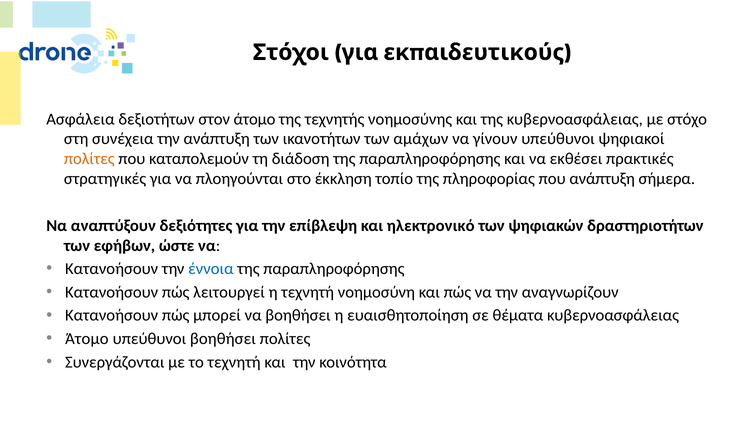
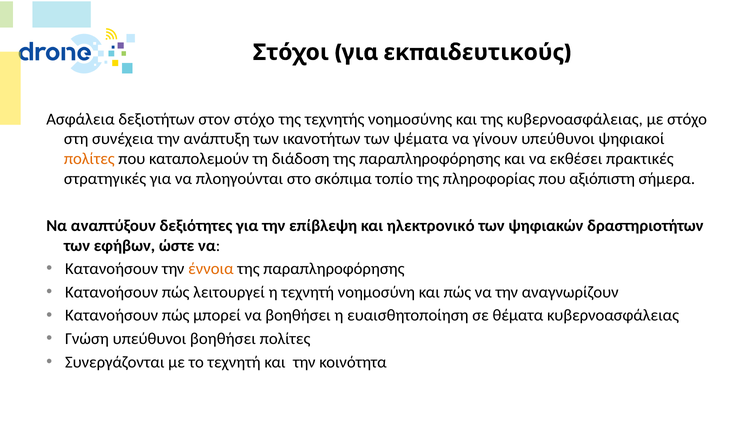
στον άτομο: άτομο -> στόχο (254, 119)
αμάχων: αμάχων -> ψέματα (421, 139)
έκκληση: έκκληση -> σκόπιμα (343, 179)
που ανάπτυξη: ανάπτυξη -> αξιόπιστη (602, 179)
έννοια colour: blue -> orange (211, 269)
Άτομο: Άτομο -> Γνώση (87, 339)
